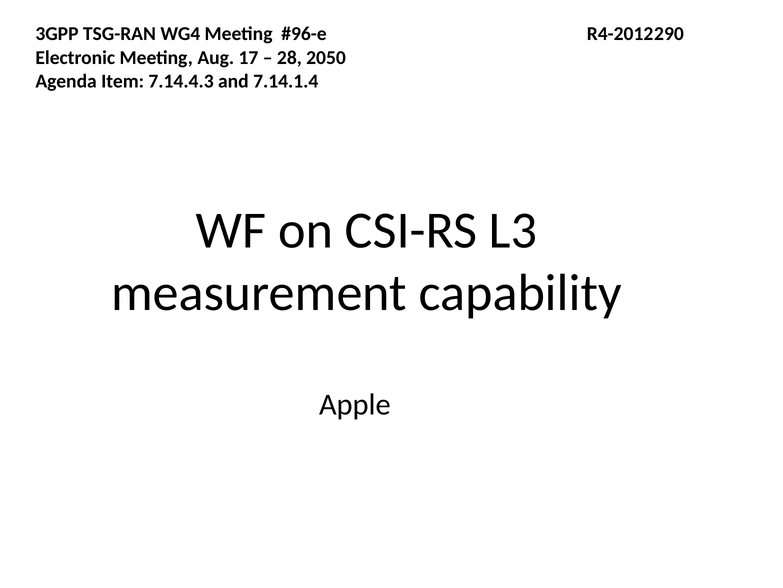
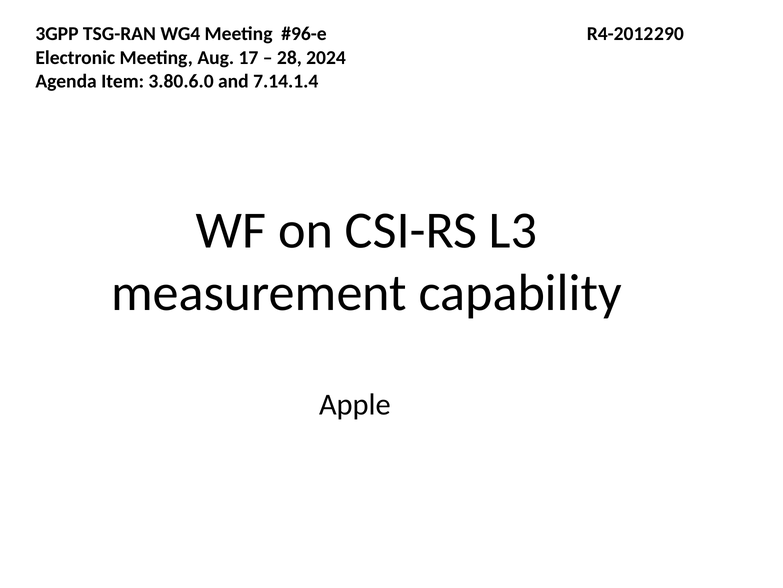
2050: 2050 -> 2024 (326, 57)
7.14.4.3: 7.14.4.3 -> 3.80.6.0 (181, 81)
